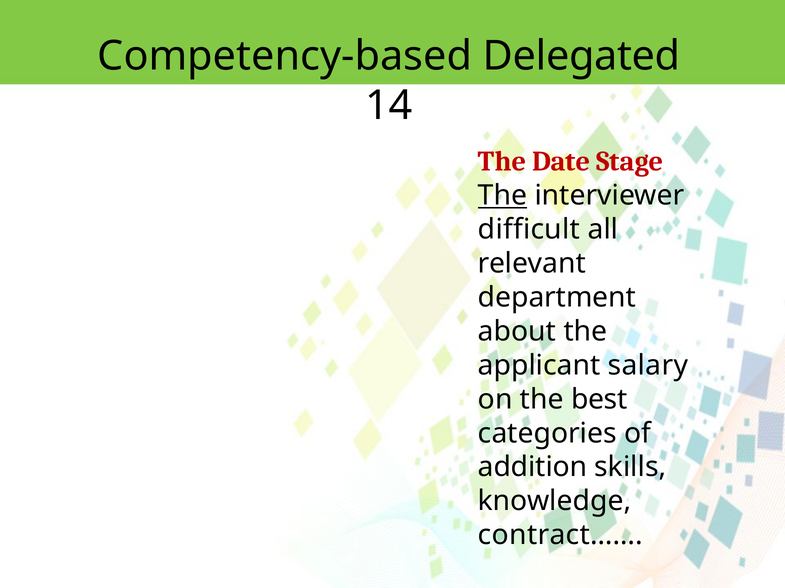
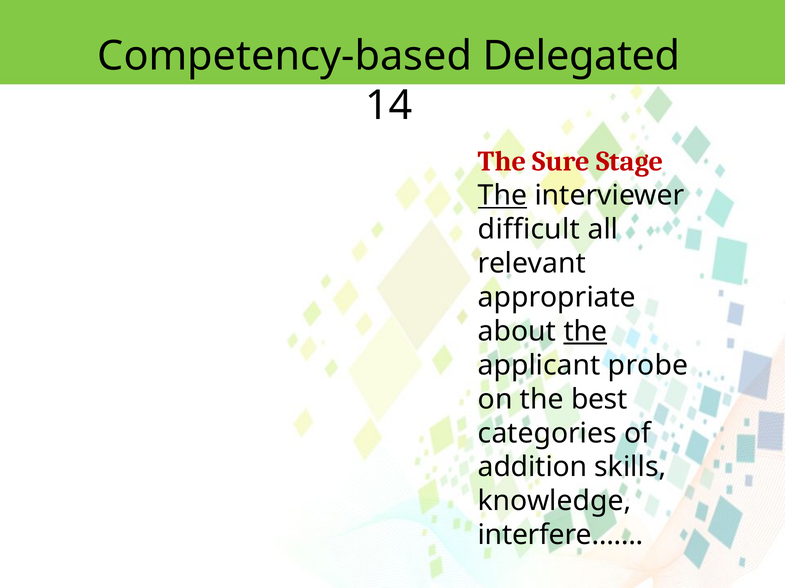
Date: Date -> Sure (561, 162)
department: department -> appropriate (557, 298)
the underline: none -> present (585, 332)
salary: salary -> probe (648, 366)
contract……: contract…… -> interfere…… (561, 536)
